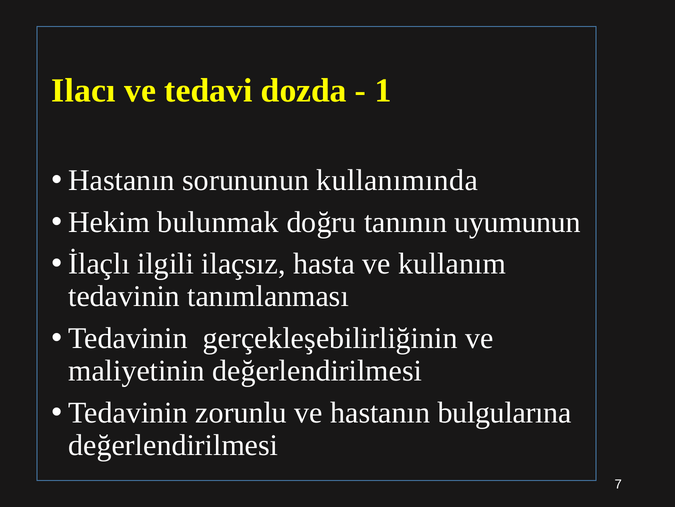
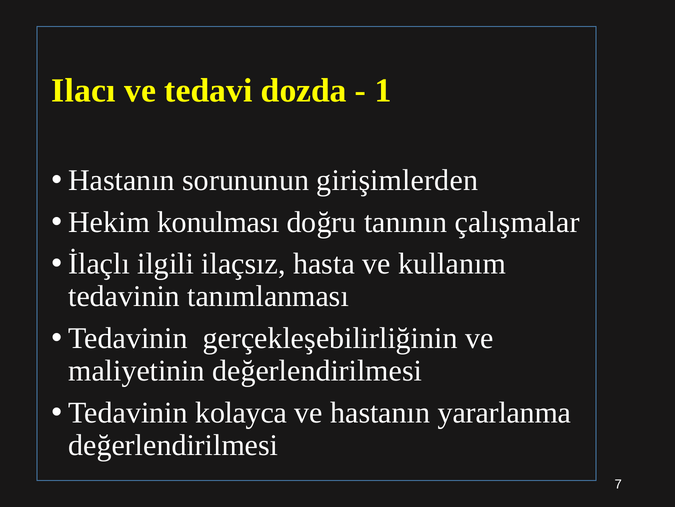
kullanımında: kullanımında -> girişimlerden (397, 180)
bulunmak: bulunmak -> konulması (218, 222)
uyumunun: uyumunun -> çalışmalar (517, 222)
zorunlu: zorunlu -> kolayca (241, 412)
bulgularına: bulgularına -> yararlanma (504, 412)
